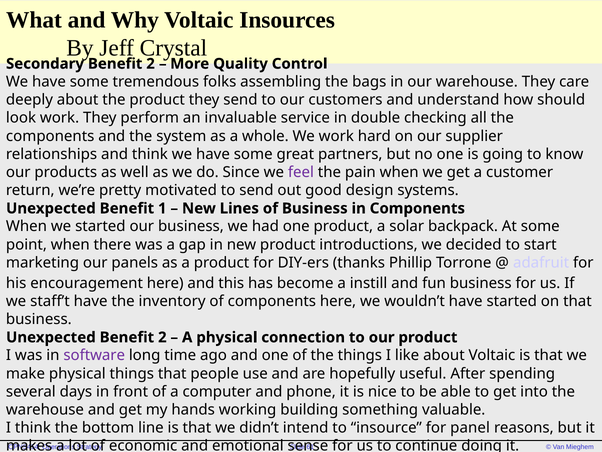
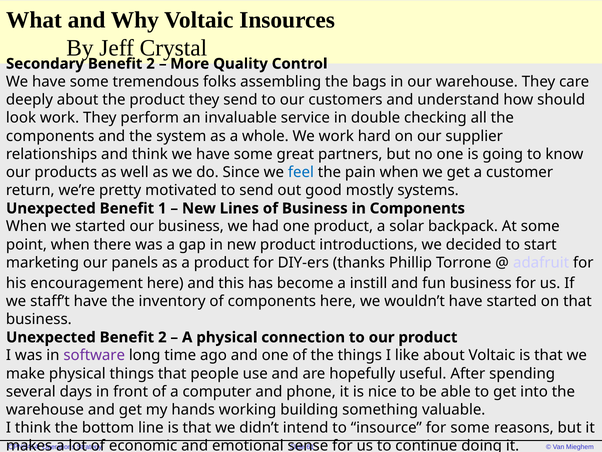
feel colour: purple -> blue (301, 172)
design: design -> mostly (370, 190)
for panel: panel -> some (470, 427)
